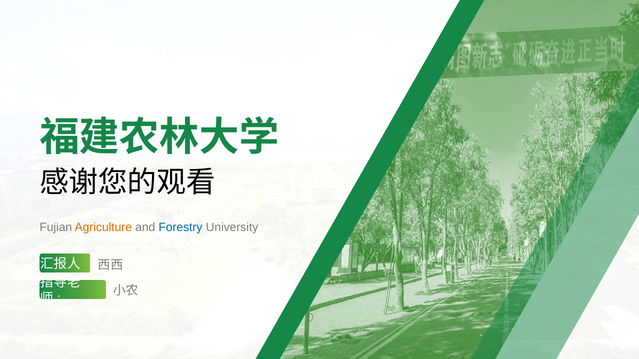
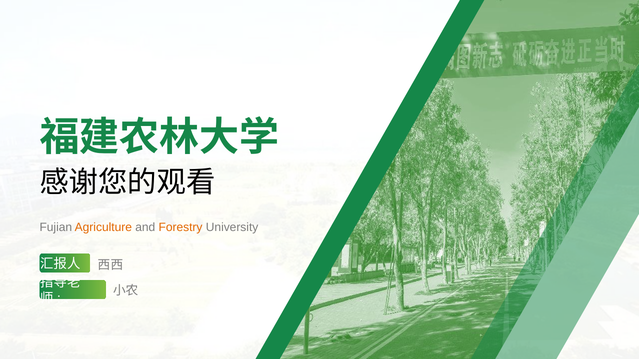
Forestry colour: blue -> orange (181, 228)
